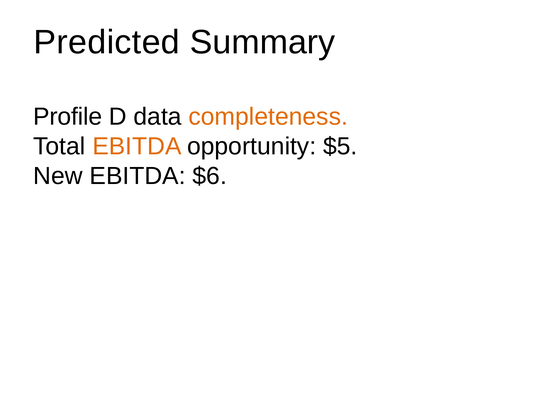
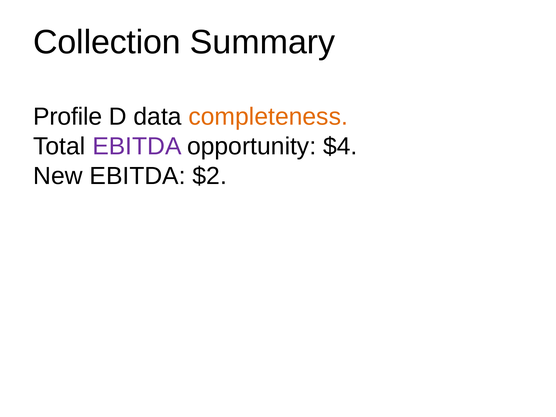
Predicted: Predicted -> Collection (107, 42)
EBITDA colour: orange -> purple (137, 146)
$5: $5 -> $4 (340, 146)
$6: $6 -> $2 (210, 176)
